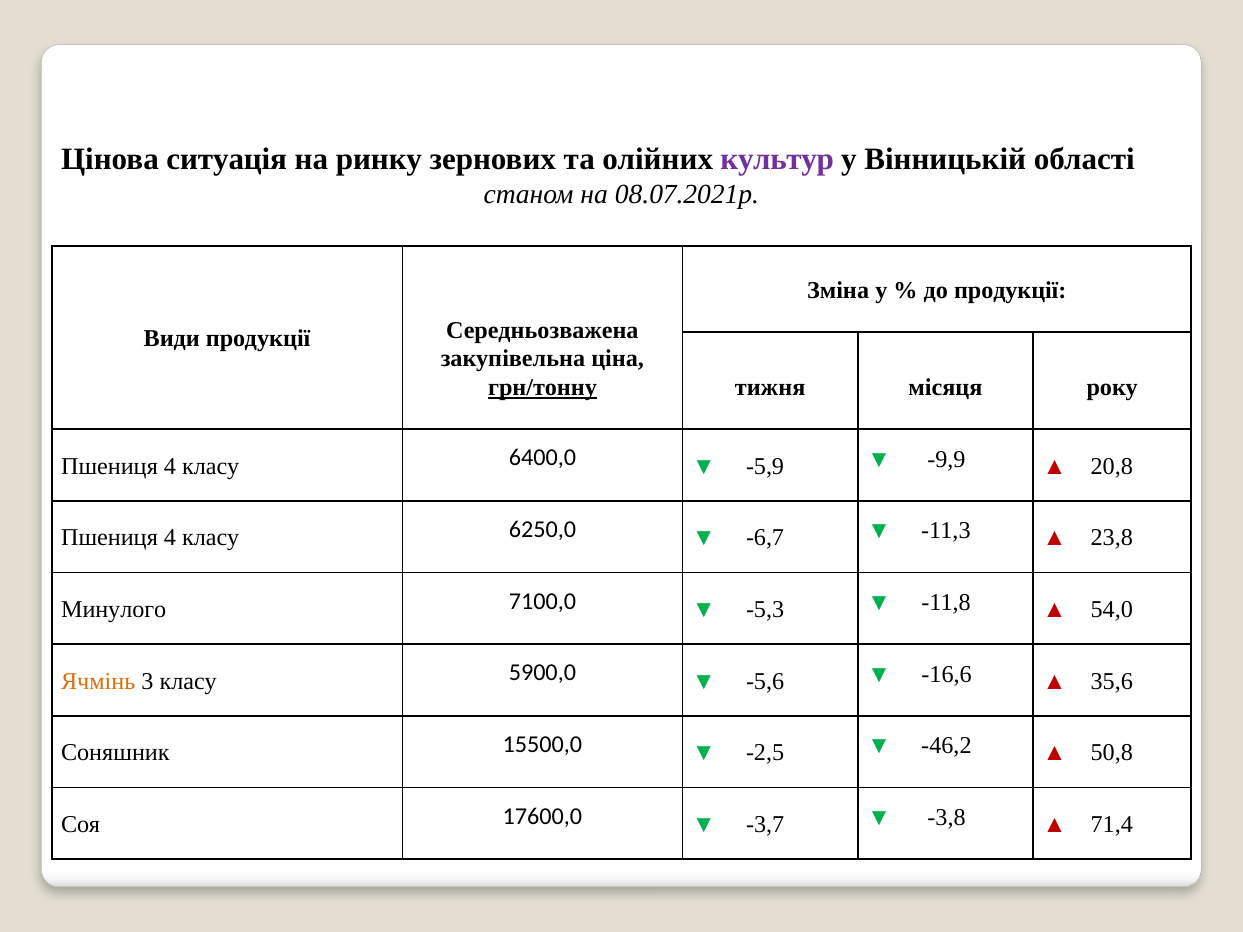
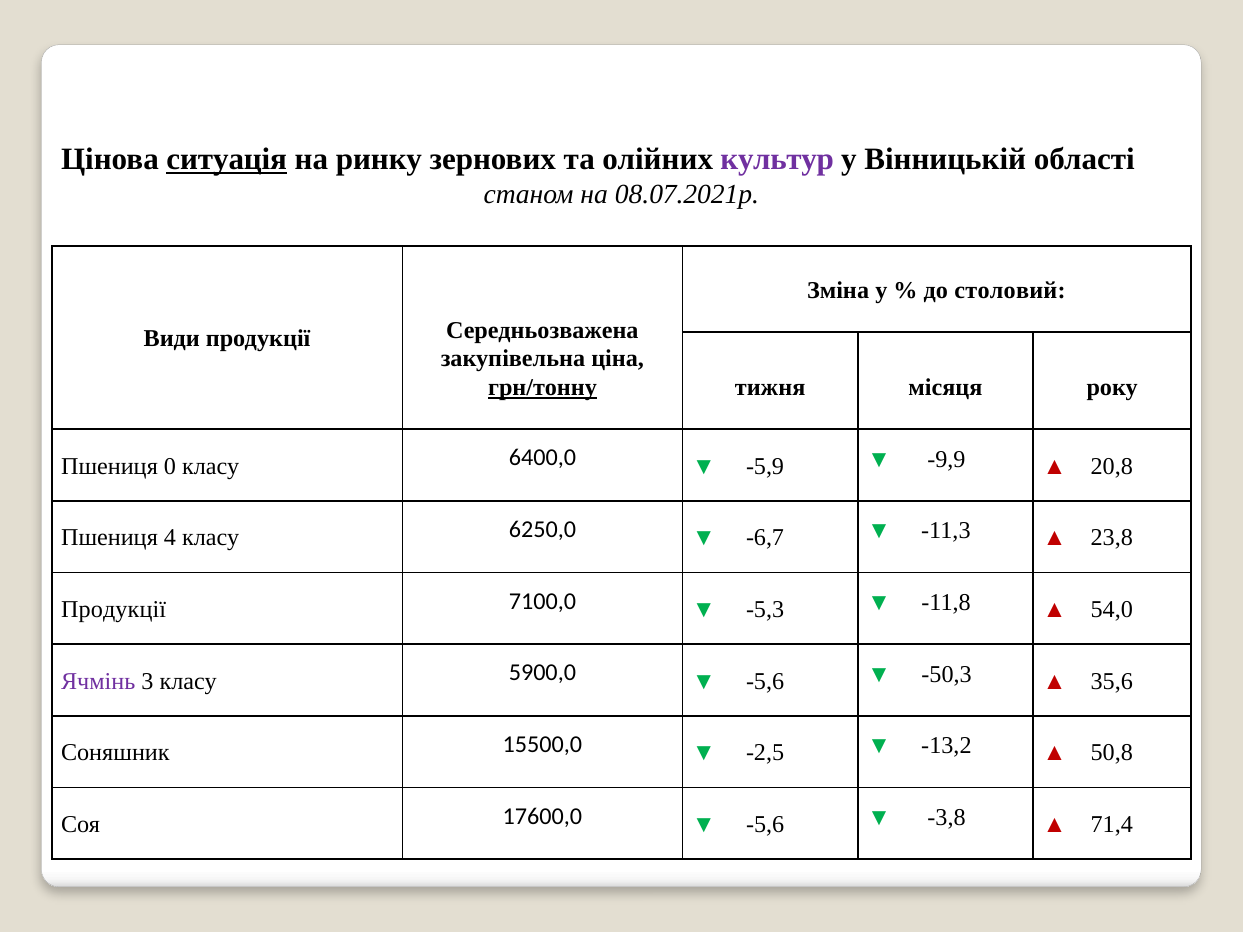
ситуація underline: none -> present (227, 159)
до продукції: продукції -> столовий (1010, 290)
4: 4 -> 0 (170, 466)
Минулого: Минулого -> Продукції (114, 610)
Ячмінь colour: orange -> purple (98, 681)
-16,6: -16,6 -> -50,3 (947, 674)
-46,2: -46,2 -> -13,2 (946, 746)
-3,7: -3,7 -> -5,6 (765, 825)
